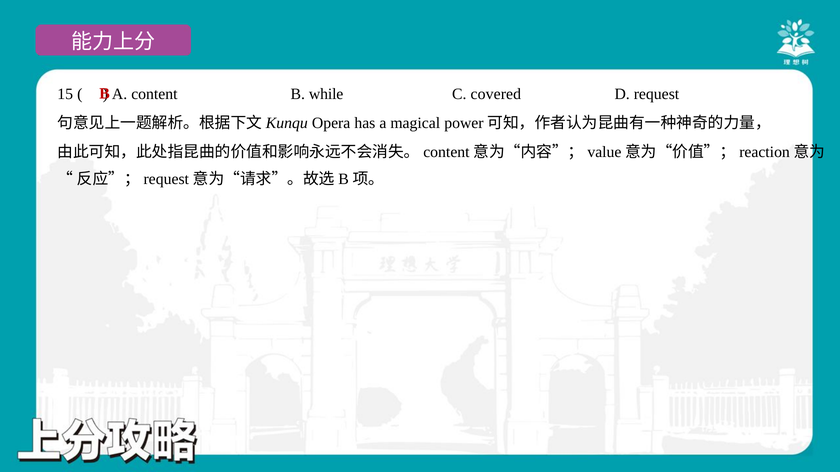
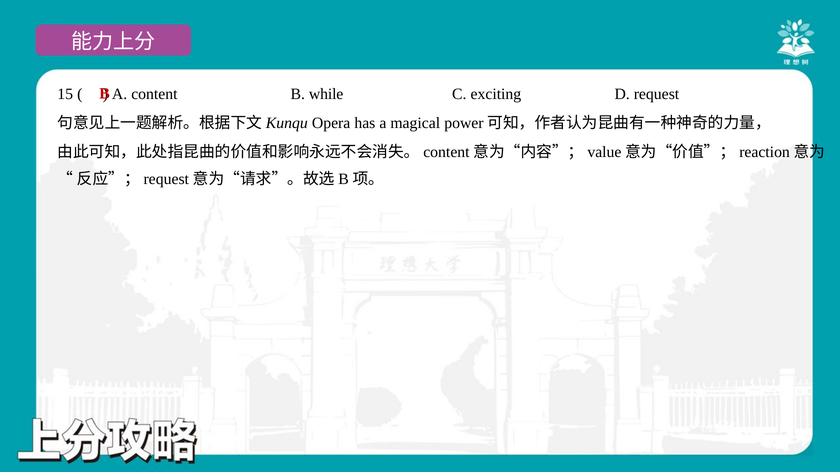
covered: covered -> exciting (496, 94)
